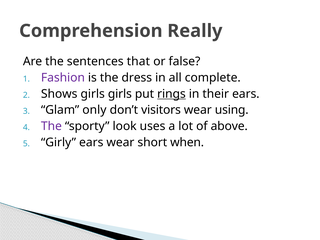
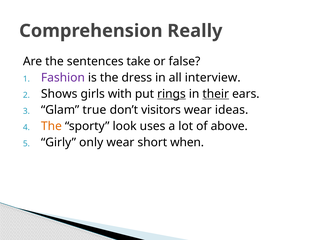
that: that -> take (138, 61)
complete: complete -> interview (213, 78)
girls girls: girls -> with (120, 94)
their underline: none -> present (216, 94)
only: only -> true (94, 110)
using: using -> ideas (232, 110)
The colour: purple -> orange (51, 126)
Girly ears: ears -> only (91, 142)
